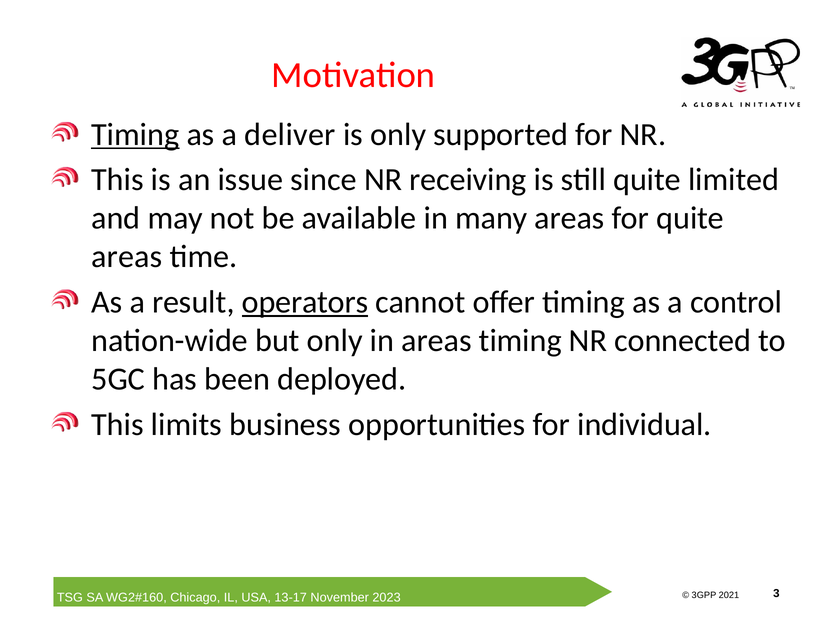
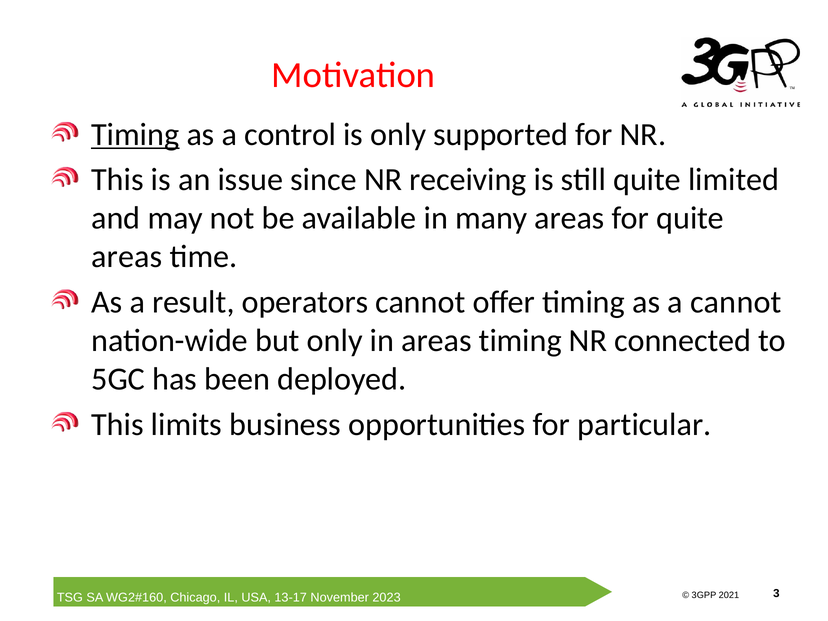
deliver: deliver -> control (290, 134)
operators underline: present -> none (305, 302)
a control: control -> cannot (736, 302)
individual: individual -> particular (644, 424)
